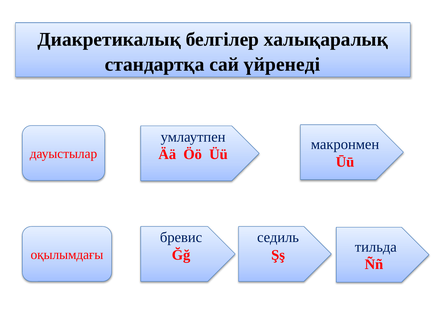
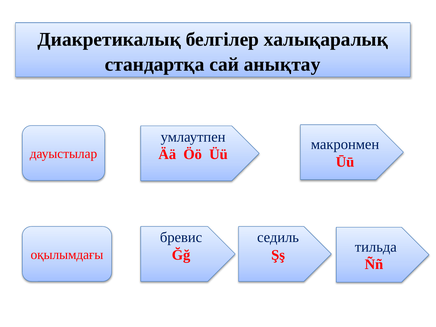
үйренеді: үйренеді -> анықтау (282, 64)
